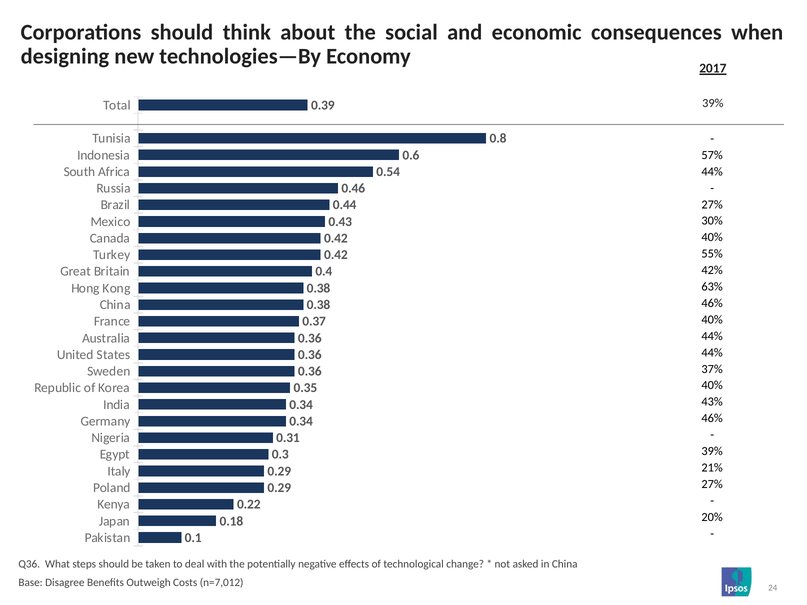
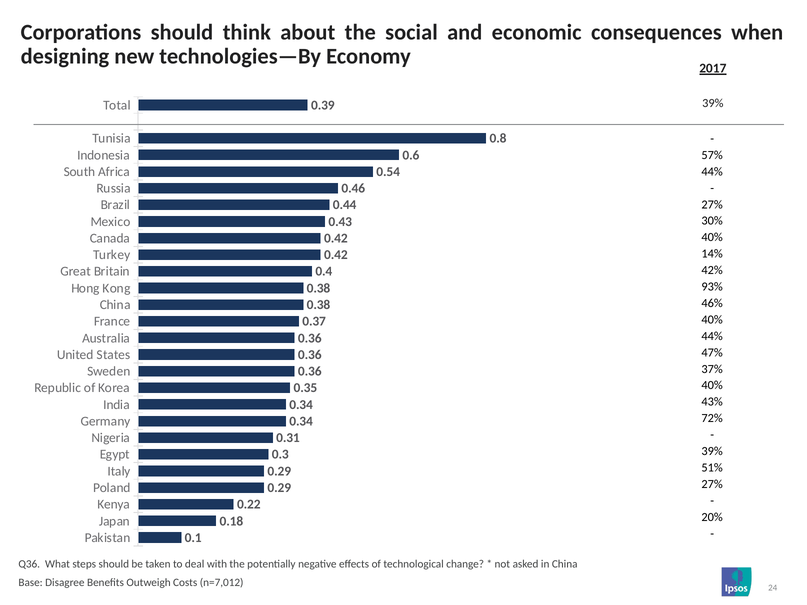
55%: 55% -> 14% (712, 254)
63%: 63% -> 93% (712, 287)
44%: 44% -> 47% (712, 353)
46%: 46% -> 72% (712, 418)
21%: 21% -> 51% (712, 468)
